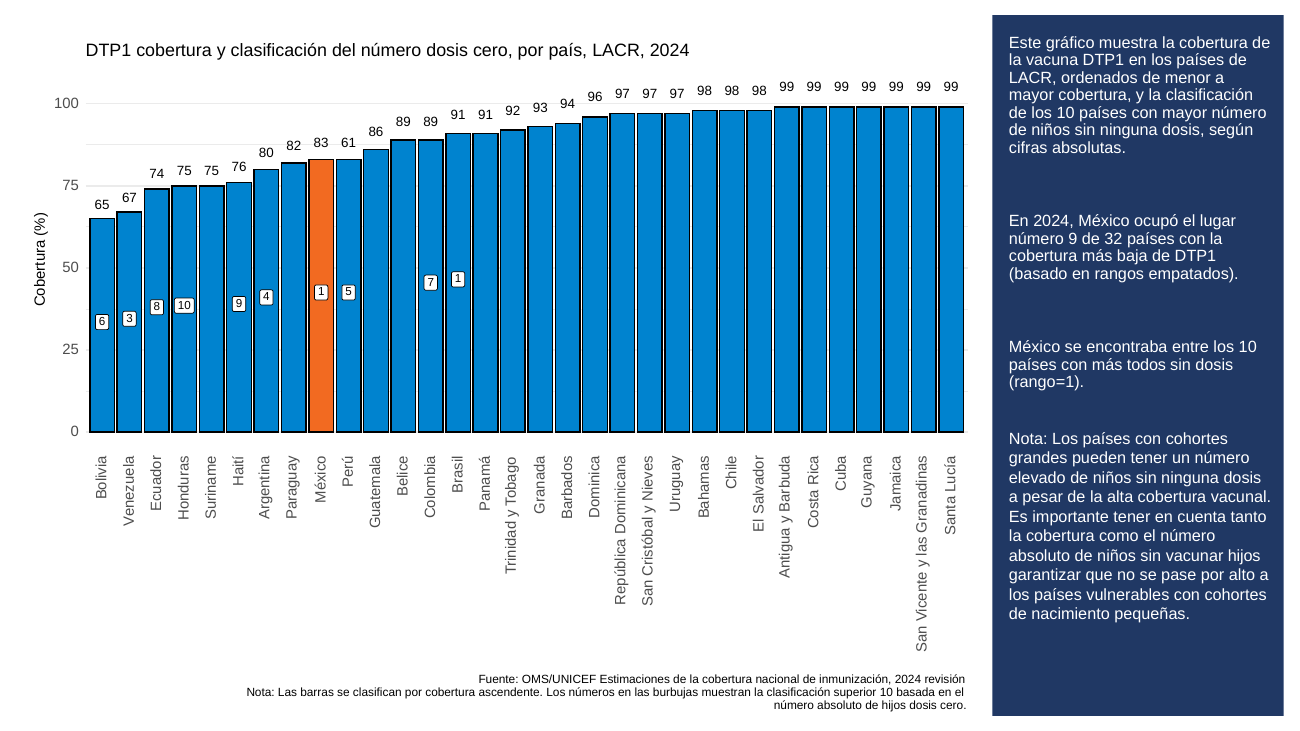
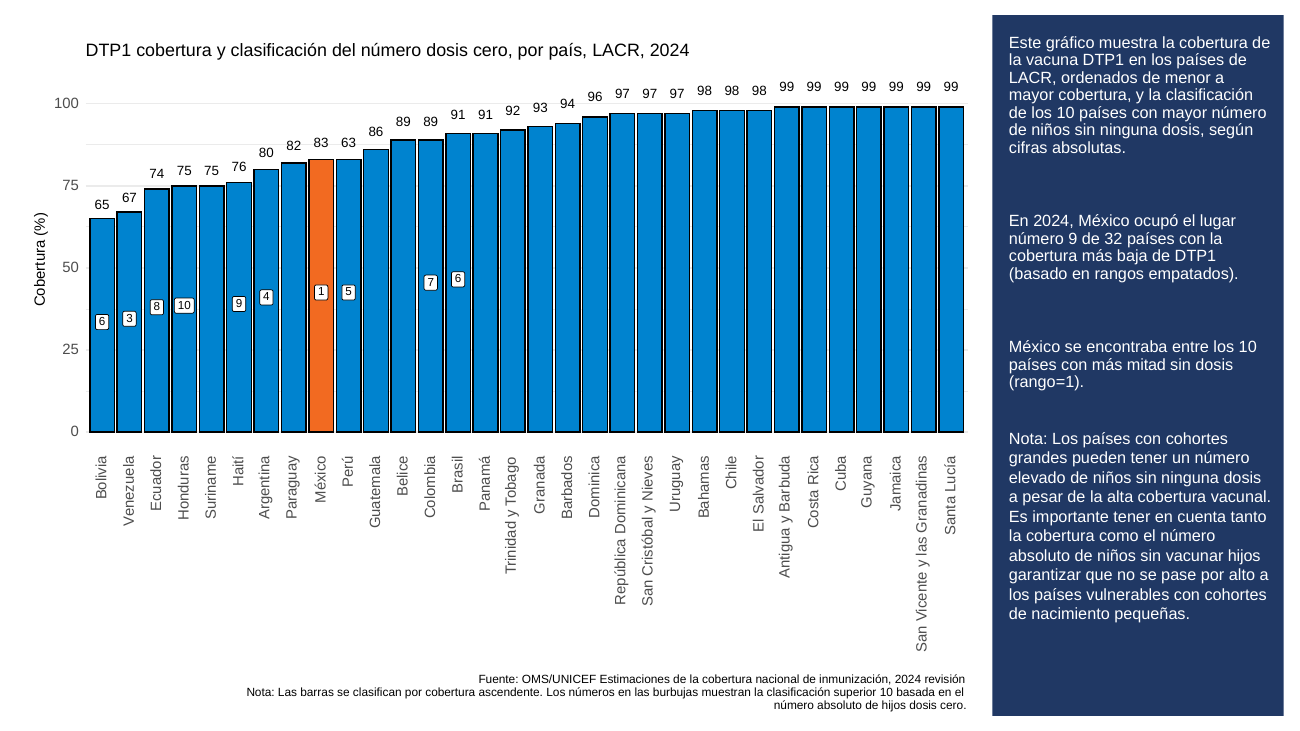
61: 61 -> 63 (349, 143)
7 1: 1 -> 6 (458, 279)
todos: todos -> mitad (1146, 365)
